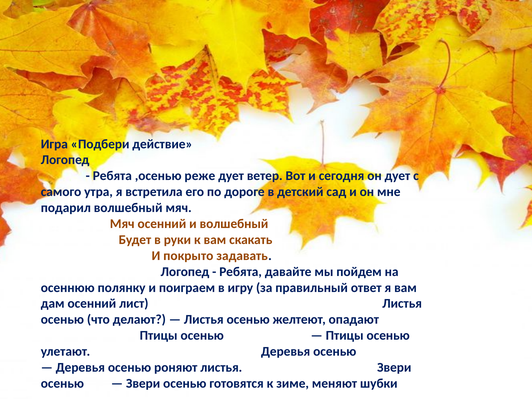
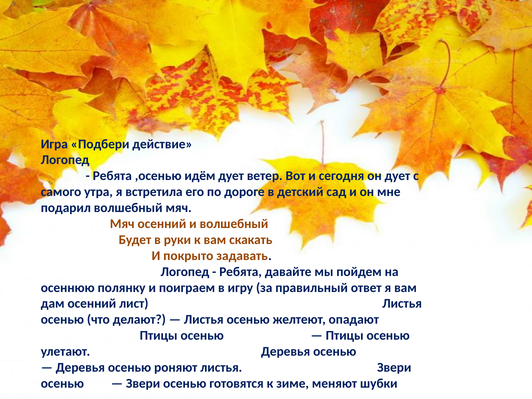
реже: реже -> идём (200, 176)
